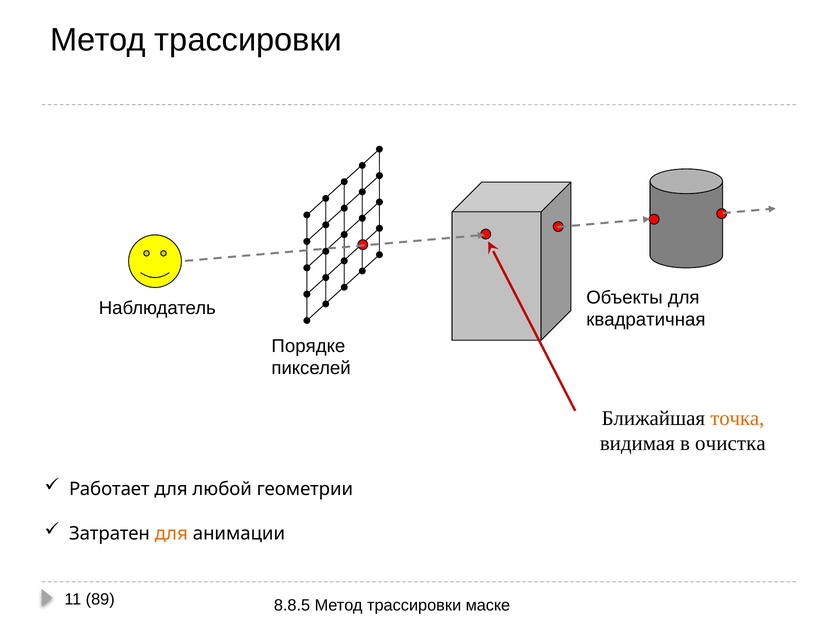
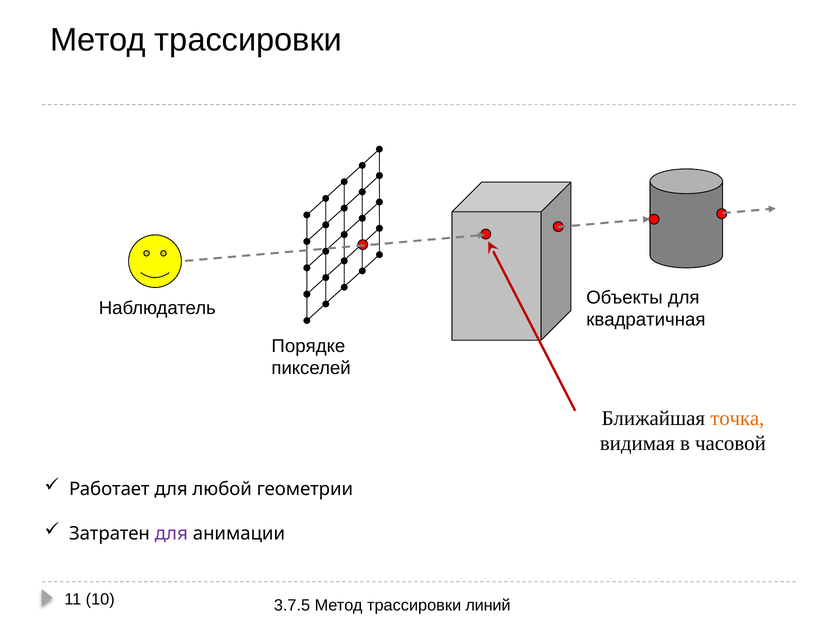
очистка: очистка -> часовой (730, 444)
для colour: orange -> purple (171, 534)
89: 89 -> 10 (100, 600)
8.8.5: 8.8.5 -> 3.7.5 (292, 606)
маске: маске -> линий (488, 606)
